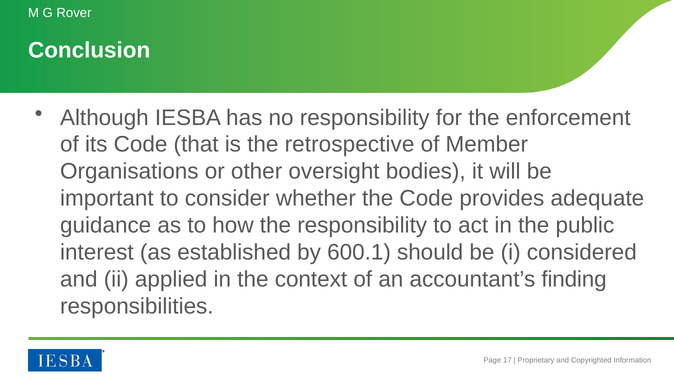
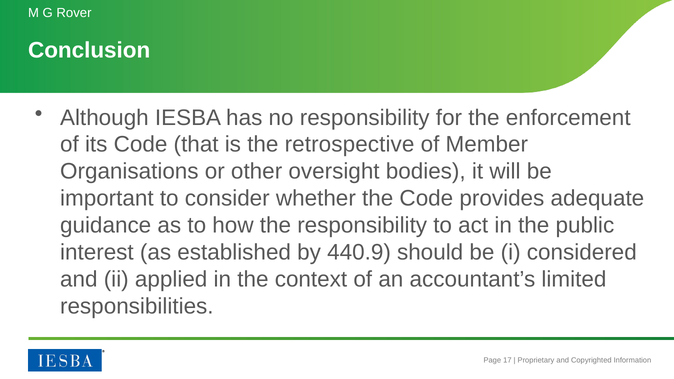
600.1: 600.1 -> 440.9 (359, 252)
finding: finding -> limited (574, 279)
